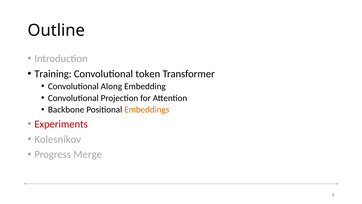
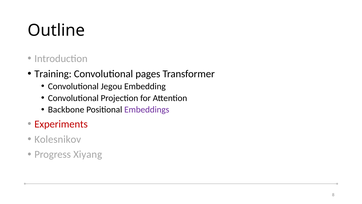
token: token -> pages (148, 74)
Along: Along -> Jegou (111, 86)
Embeddings colour: orange -> purple (147, 110)
Merge: Merge -> Xiyang (88, 154)
